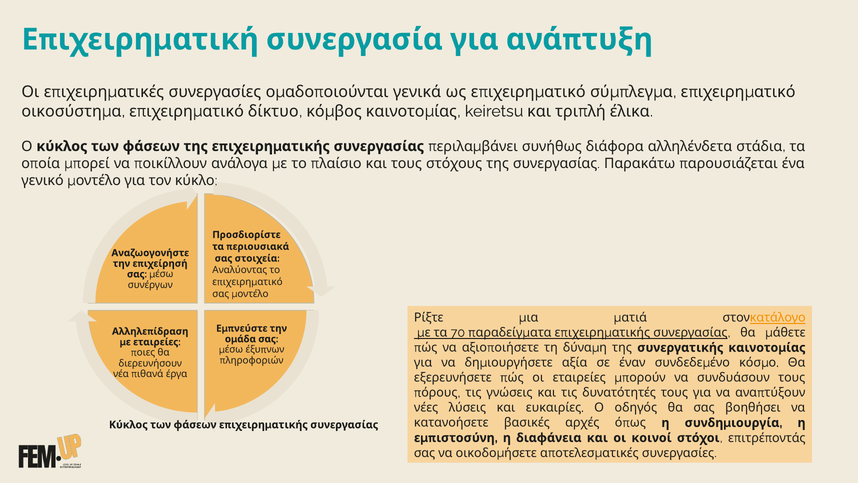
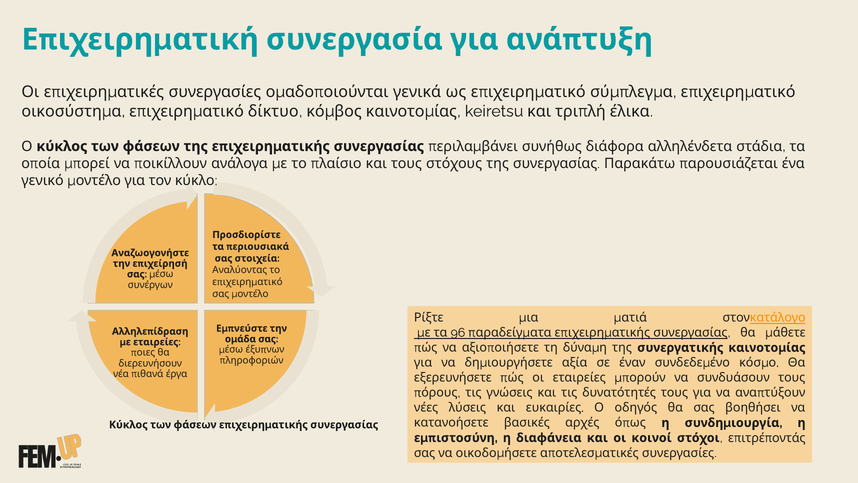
70: 70 -> 96 (458, 332)
